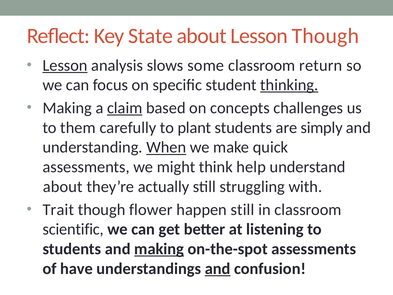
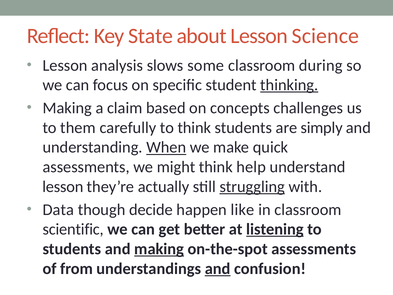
Lesson Though: Though -> Science (325, 36)
Lesson underline: present -> none (65, 65)
return: return -> during (321, 65)
claim underline: present -> none (125, 108)
to plant: plant -> think (194, 128)
about: about -> lesson (63, 187)
struggling underline: none -> present (252, 187)
Trait: Trait -> Data (58, 209)
flower: flower -> decide (151, 209)
happen still: still -> like (243, 209)
listening underline: none -> present (275, 229)
have: have -> from (77, 268)
